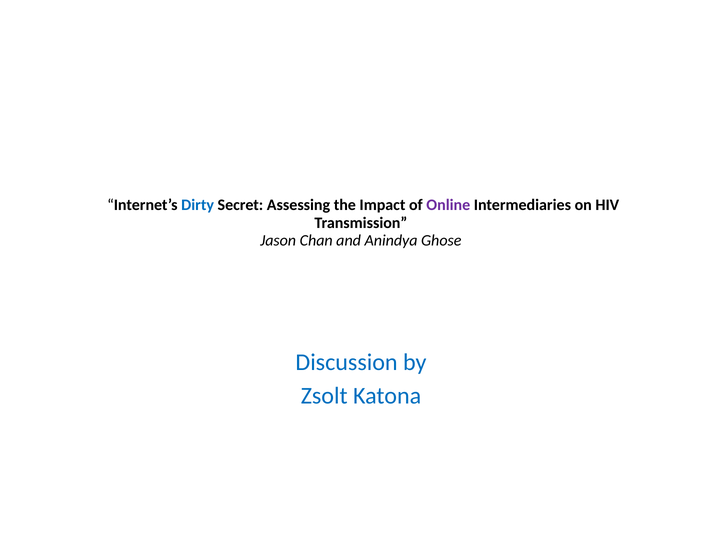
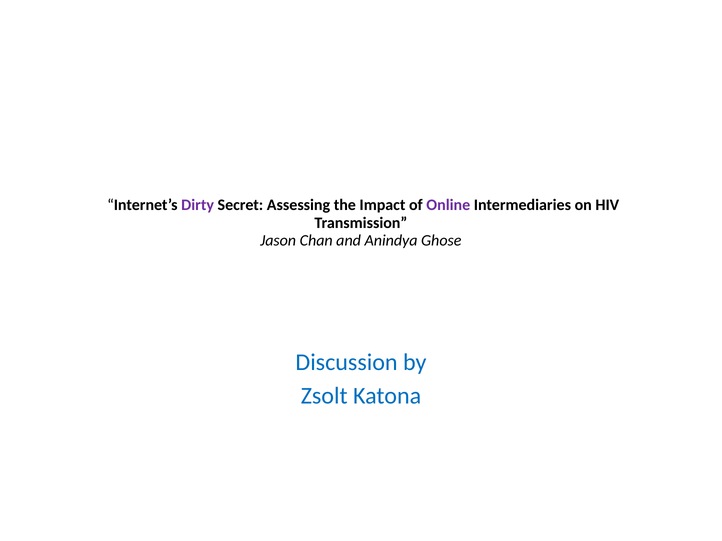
Dirty colour: blue -> purple (198, 205)
